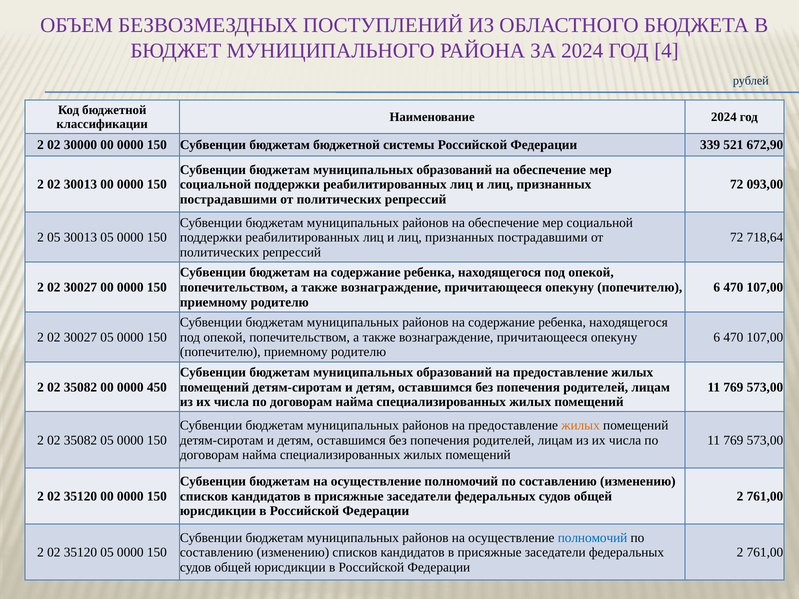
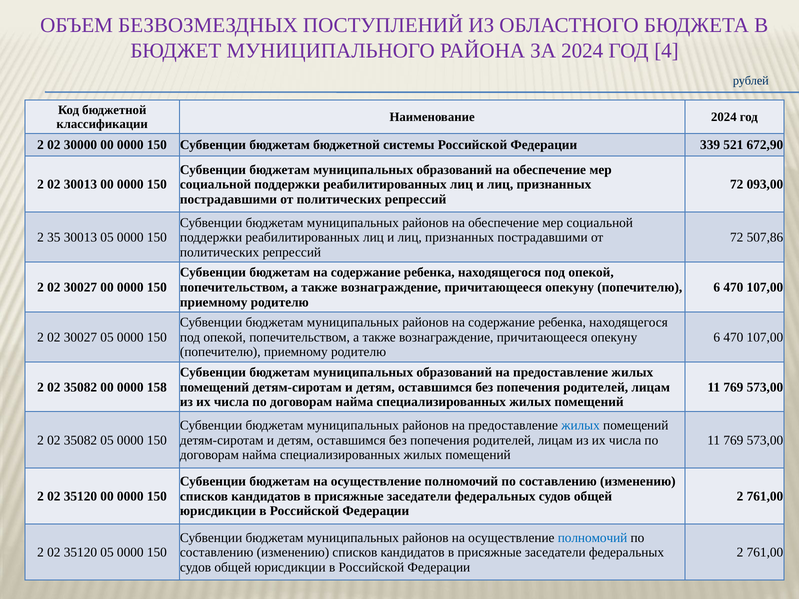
2 05: 05 -> 35 (54, 238)
718,64: 718,64 -> 507,86 (765, 238)
450: 450 -> 158 (157, 387)
жилых colour: orange -> blue (581, 426)
